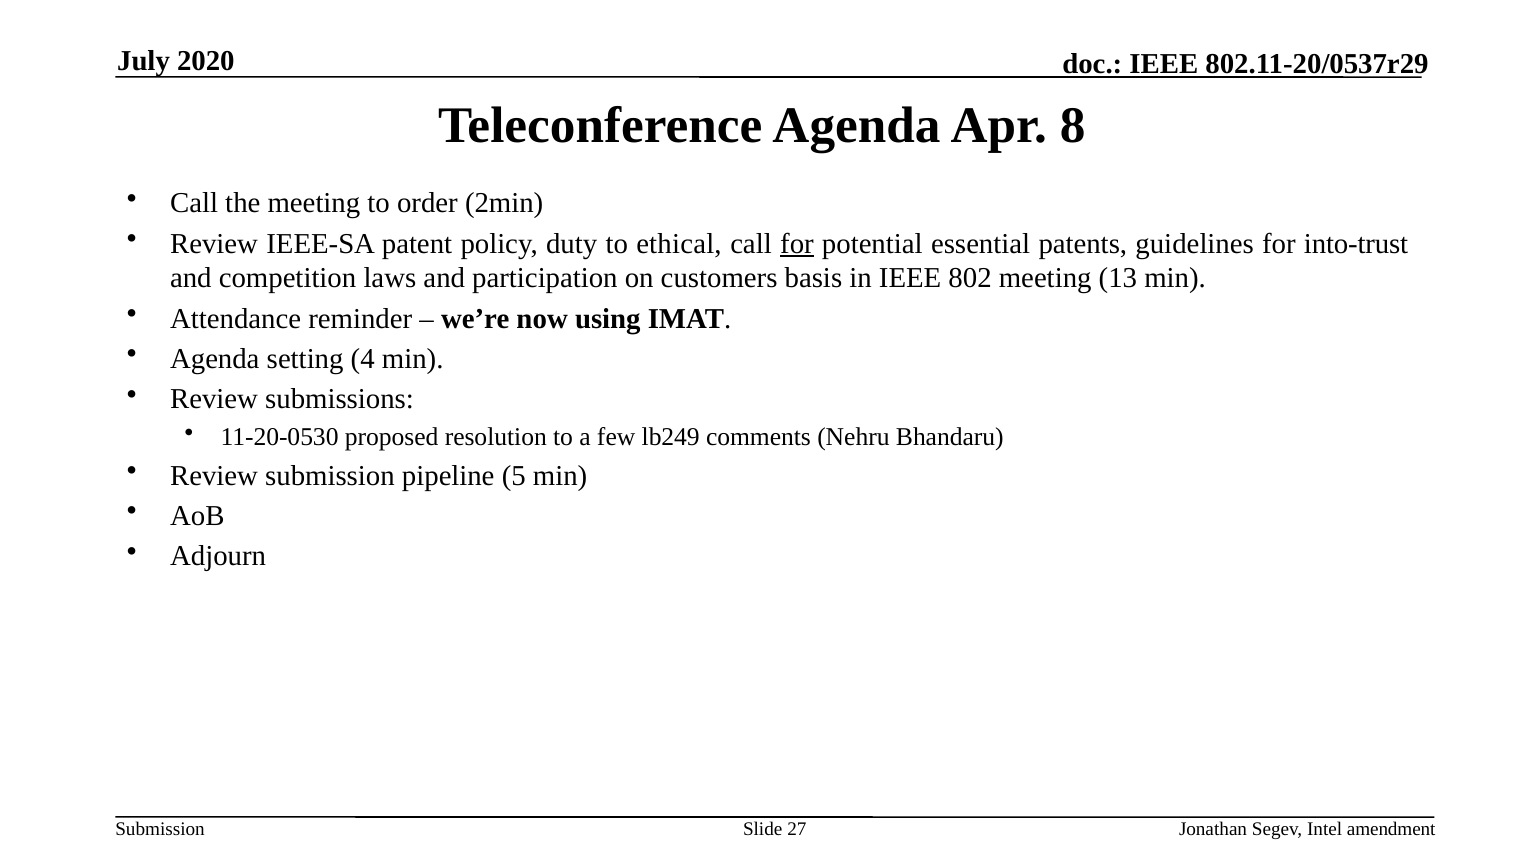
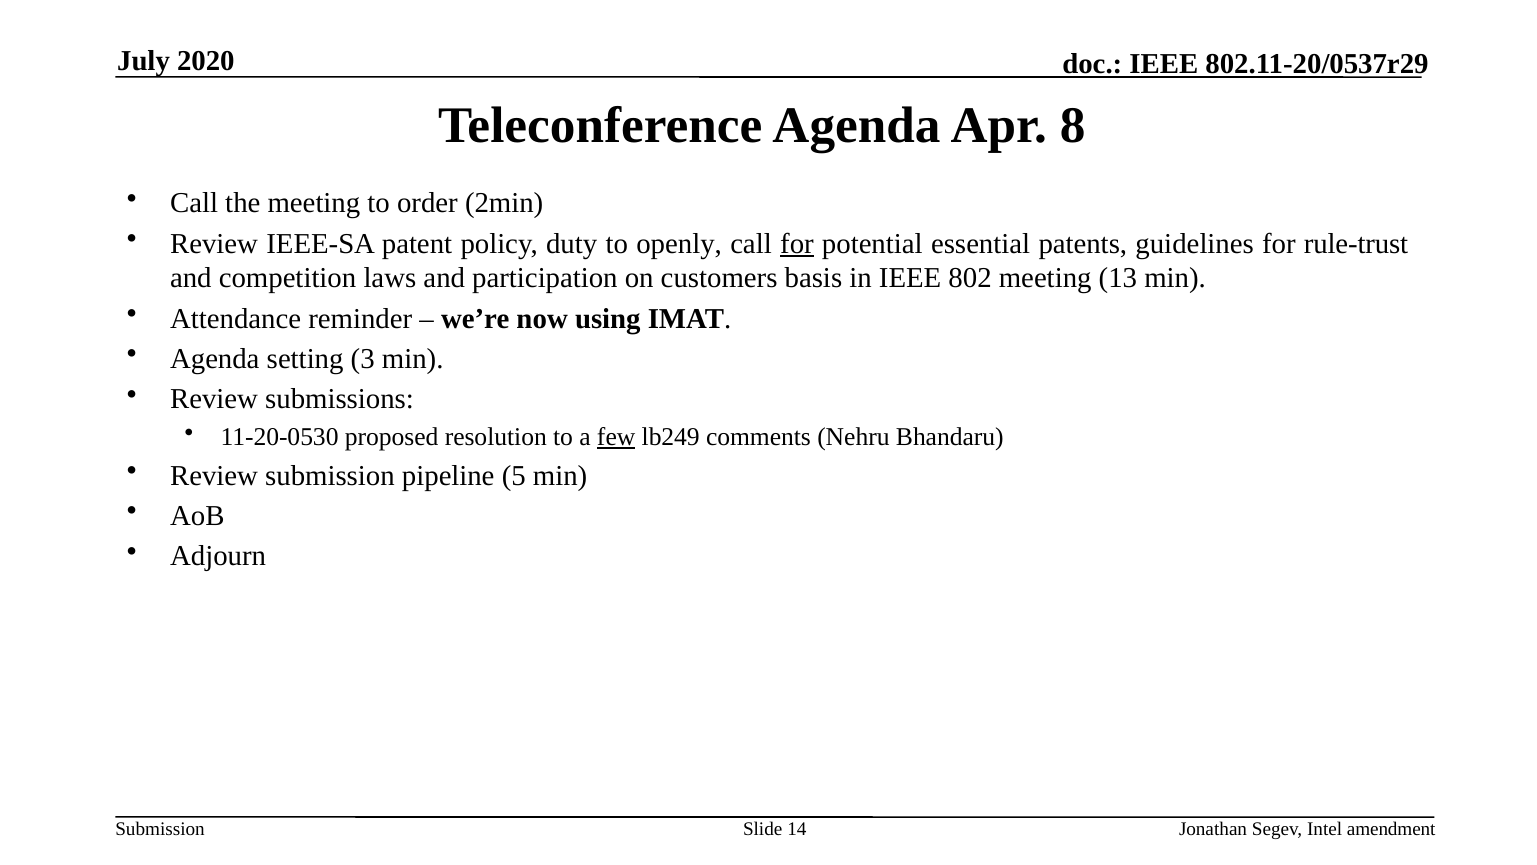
ethical: ethical -> openly (679, 244)
into-trust: into-trust -> rule-trust (1356, 244)
4: 4 -> 3 (363, 359)
few underline: none -> present (616, 437)
27: 27 -> 14 (797, 829)
